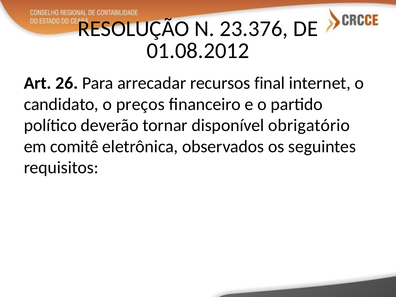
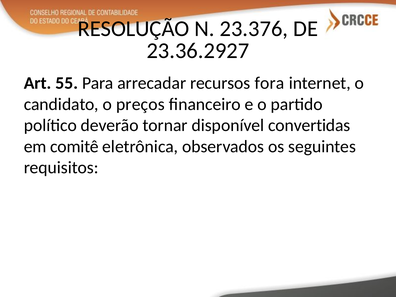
01.08.2012: 01.08.2012 -> 23.36.2927 (198, 51)
26: 26 -> 55 (67, 83)
final: final -> fora (269, 83)
obrigatório: obrigatório -> convertidas (309, 125)
